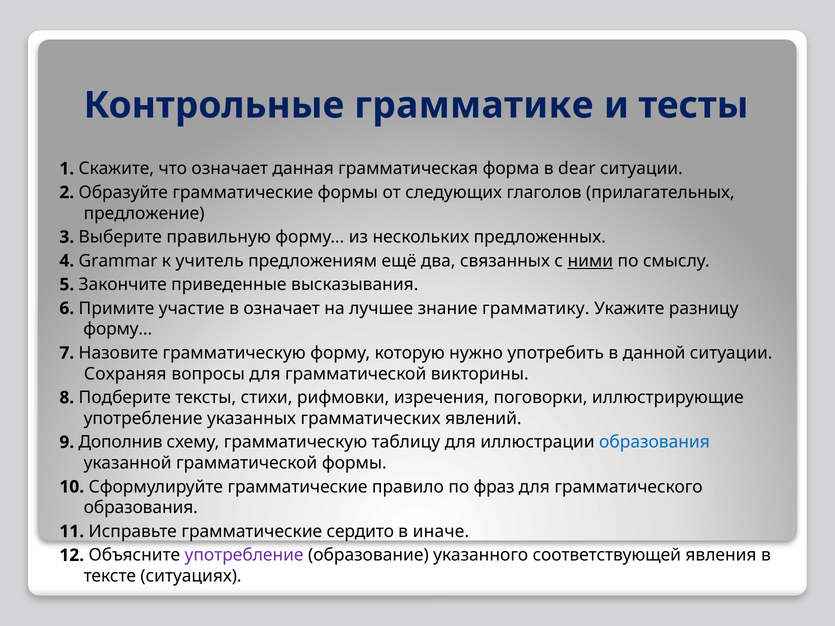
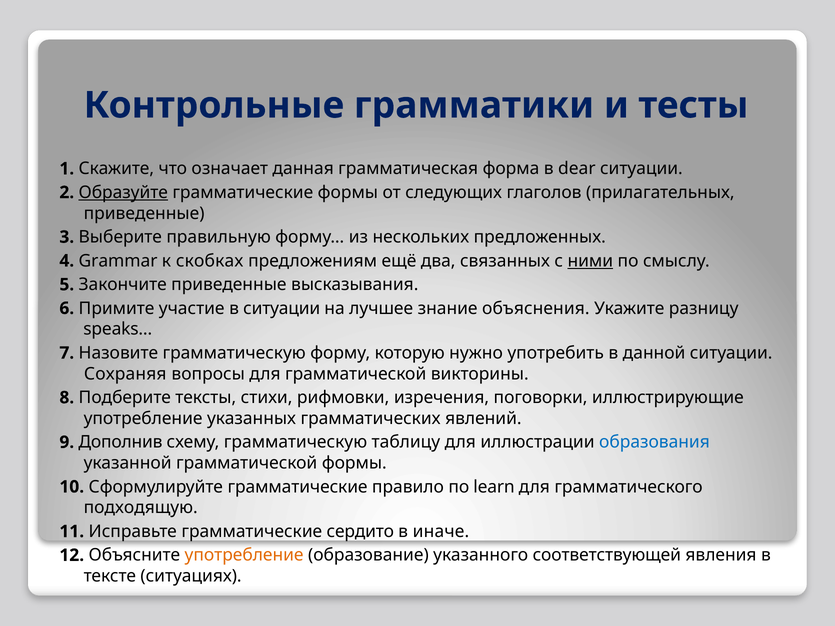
грамматике: грамматике -> грамматики (474, 105)
Образуйте underline: none -> present (123, 192)
предложение: предложение -> приведенные (144, 213)
учитель: учитель -> скобках (210, 261)
в означает: означает -> ситуации (282, 308)
грамматику: грамматику -> объяснения (536, 308)
форму…: форму… -> speaks… (118, 329)
фраз: фраз -> learn (494, 487)
образования: образования -> подходящую (141, 508)
употребление colour: purple -> orange (244, 555)
